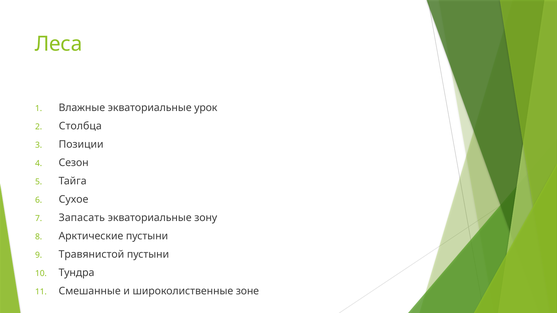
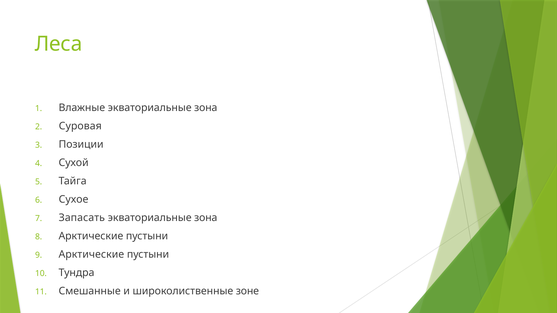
Влажные экваториальные урок: урок -> зона (206, 108)
Столбца: Столбца -> Суровая (80, 126)
Сезон: Сезон -> Сухой (74, 163)
зону: зону -> зона (206, 218)
Травянистой: Травянистой -> Арктические (91, 255)
